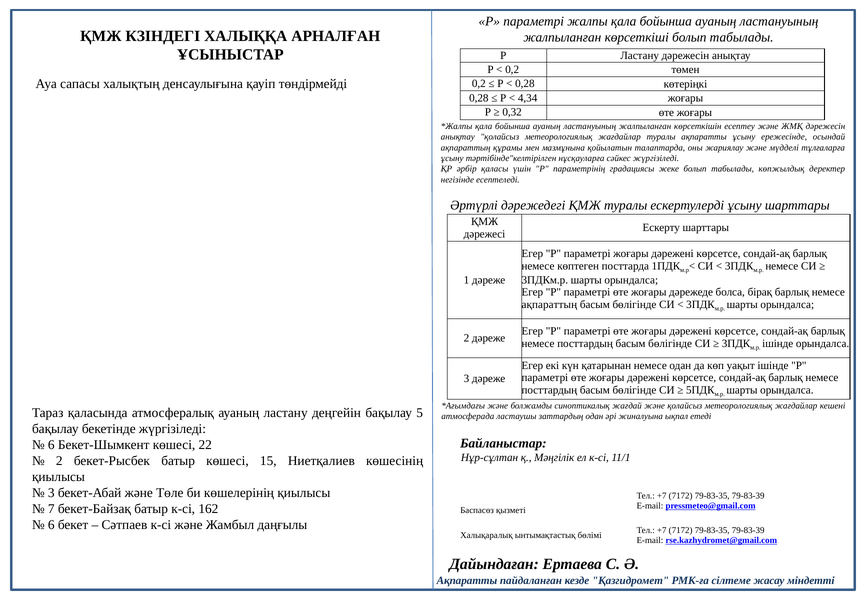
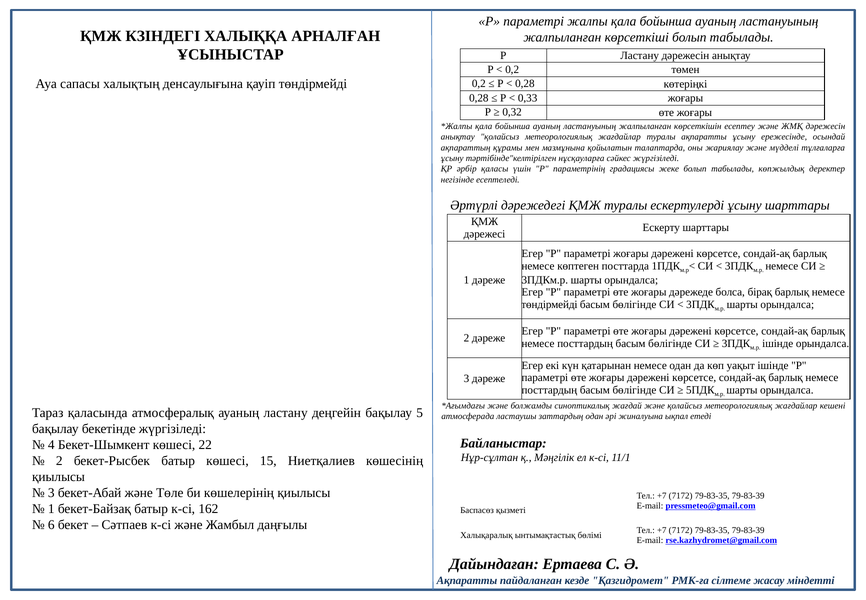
4,34: 4,34 -> 0,33 (528, 98)
ақпараттың: ақпараттың -> төндірмейді (549, 304)
6: 6 -> 4 (51, 444)
7: 7 -> 1 (51, 508)
